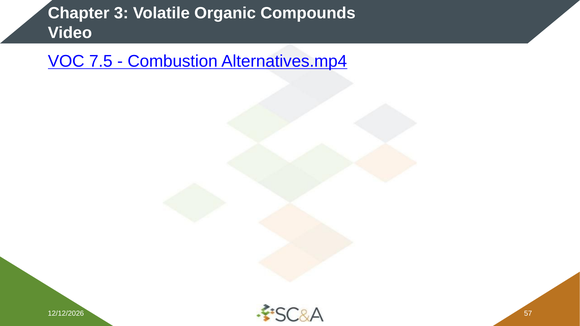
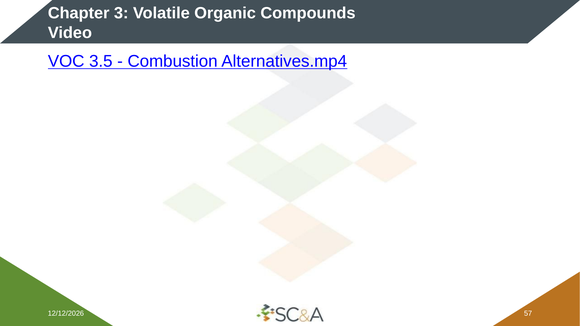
7.5: 7.5 -> 3.5 (101, 61)
